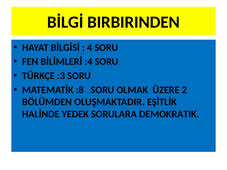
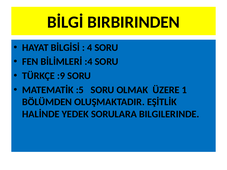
:3: :3 -> :9 (61, 76)
:8: :8 -> :5 (80, 90)
2: 2 -> 1 (184, 90)
DEMOKRATIK: DEMOKRATIK -> BILGILERINDE (169, 114)
